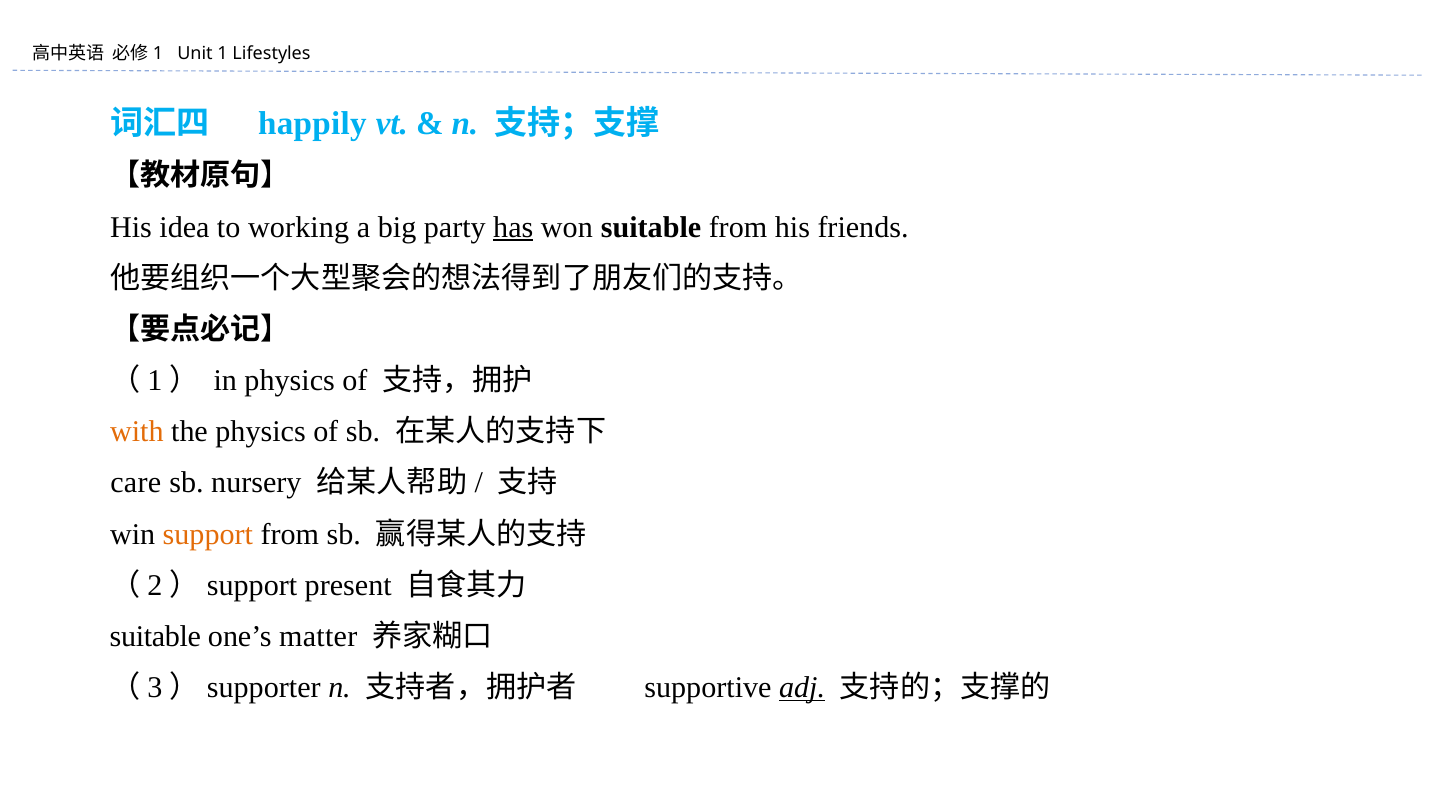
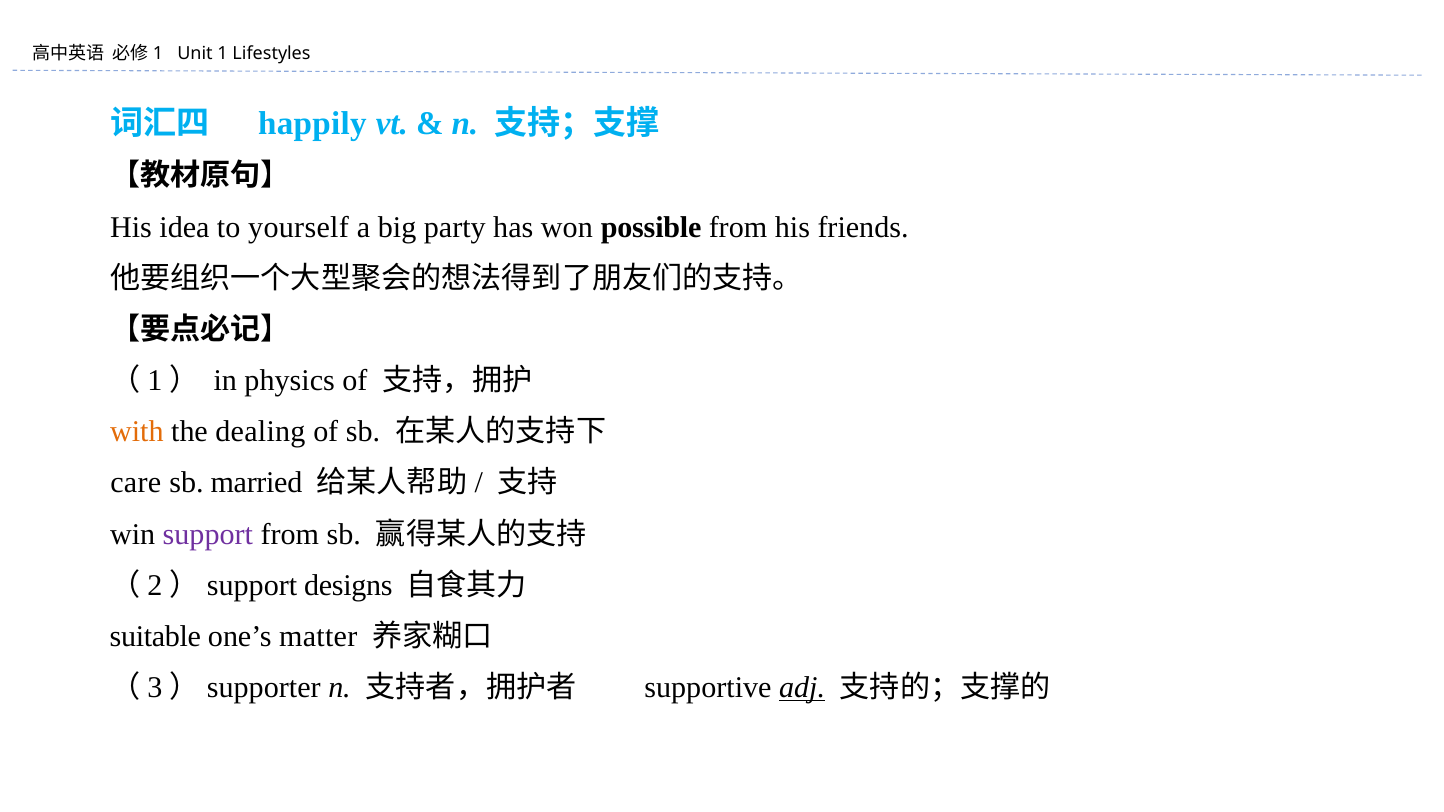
working: working -> yourself (299, 227)
has underline: present -> none (513, 227)
won suitable: suitable -> possible (651, 227)
the physics: physics -> dealing (260, 432)
nursery: nursery -> married (256, 483)
support colour: orange -> purple (208, 534)
present: present -> designs (348, 585)
